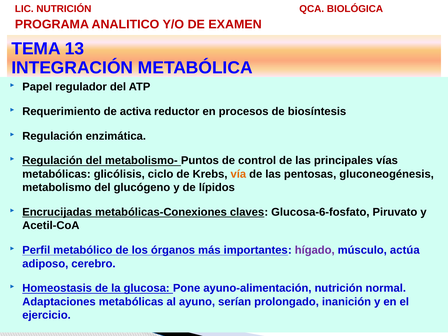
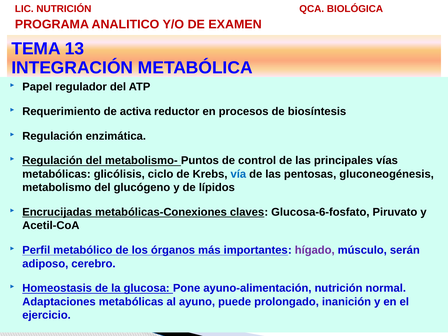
vía colour: orange -> blue (238, 174)
actúa: actúa -> serán (405, 250)
serían: serían -> puede (235, 302)
